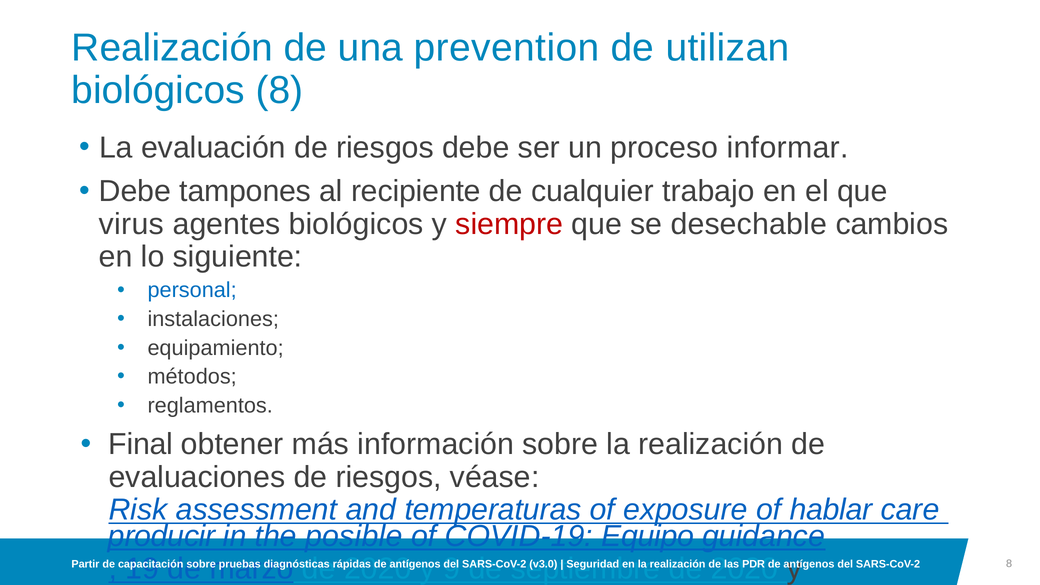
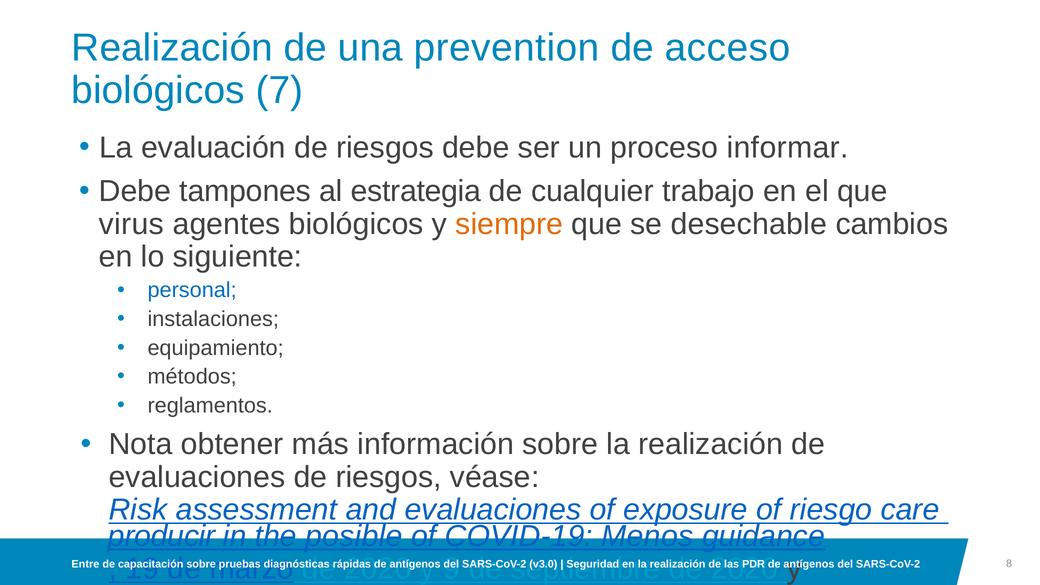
utilizan: utilizan -> acceso (728, 48)
biológicos 8: 8 -> 7 (279, 90)
recipiente: recipiente -> estrategia (416, 191)
siempre colour: red -> orange (509, 224)
Final: Final -> Nota (141, 444)
and temperaturas: temperaturas -> evaluaciones (493, 510)
hablar: hablar -> riesgo (831, 510)
Equipo: Equipo -> Menos (647, 536)
Partir: Partir -> Entre (85, 564)
